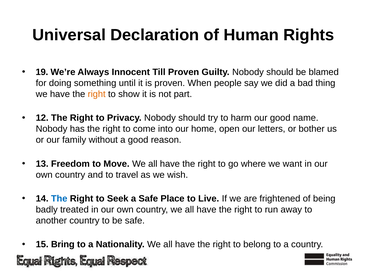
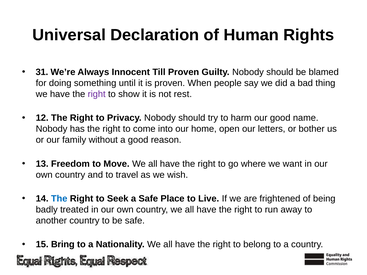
19: 19 -> 31 (42, 72)
right colour: orange -> purple (97, 94)
part: part -> rest (183, 94)
